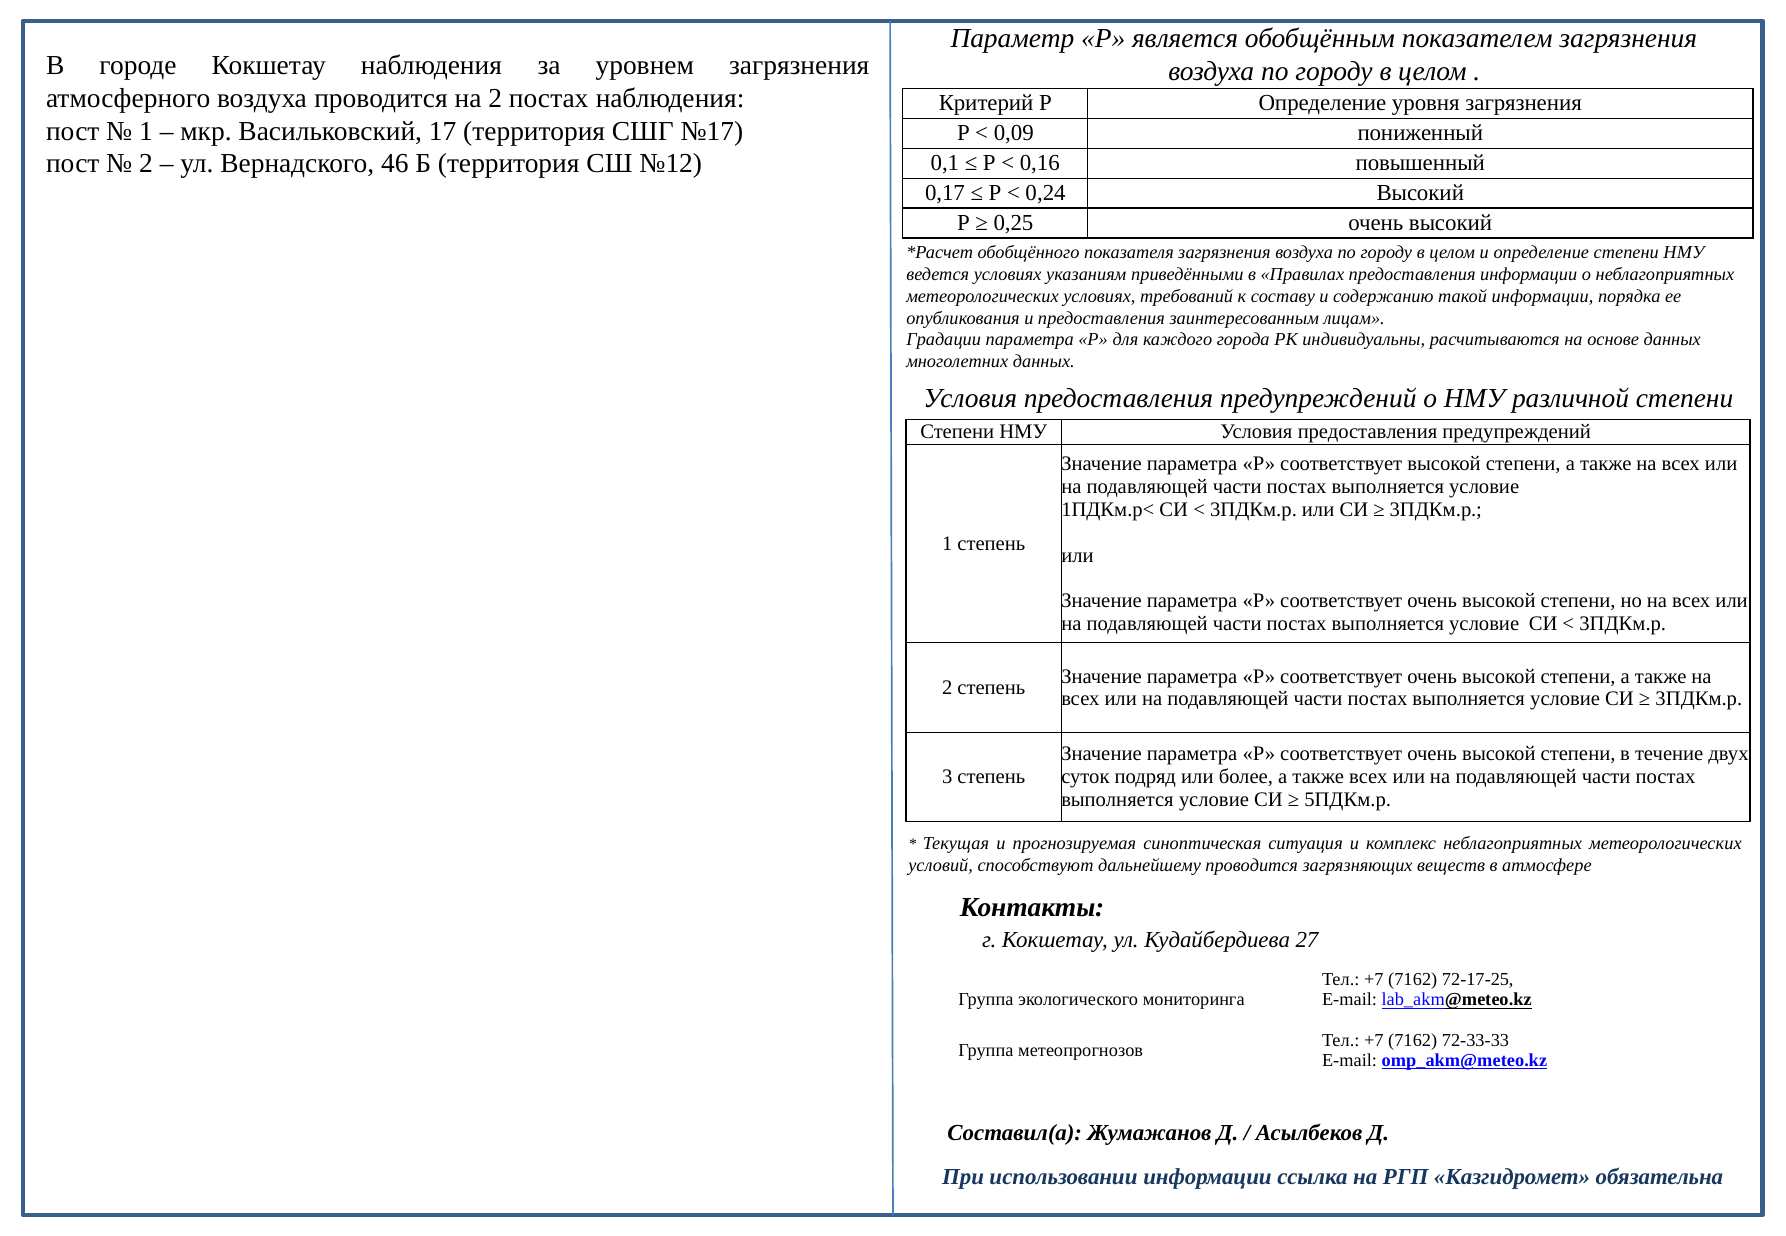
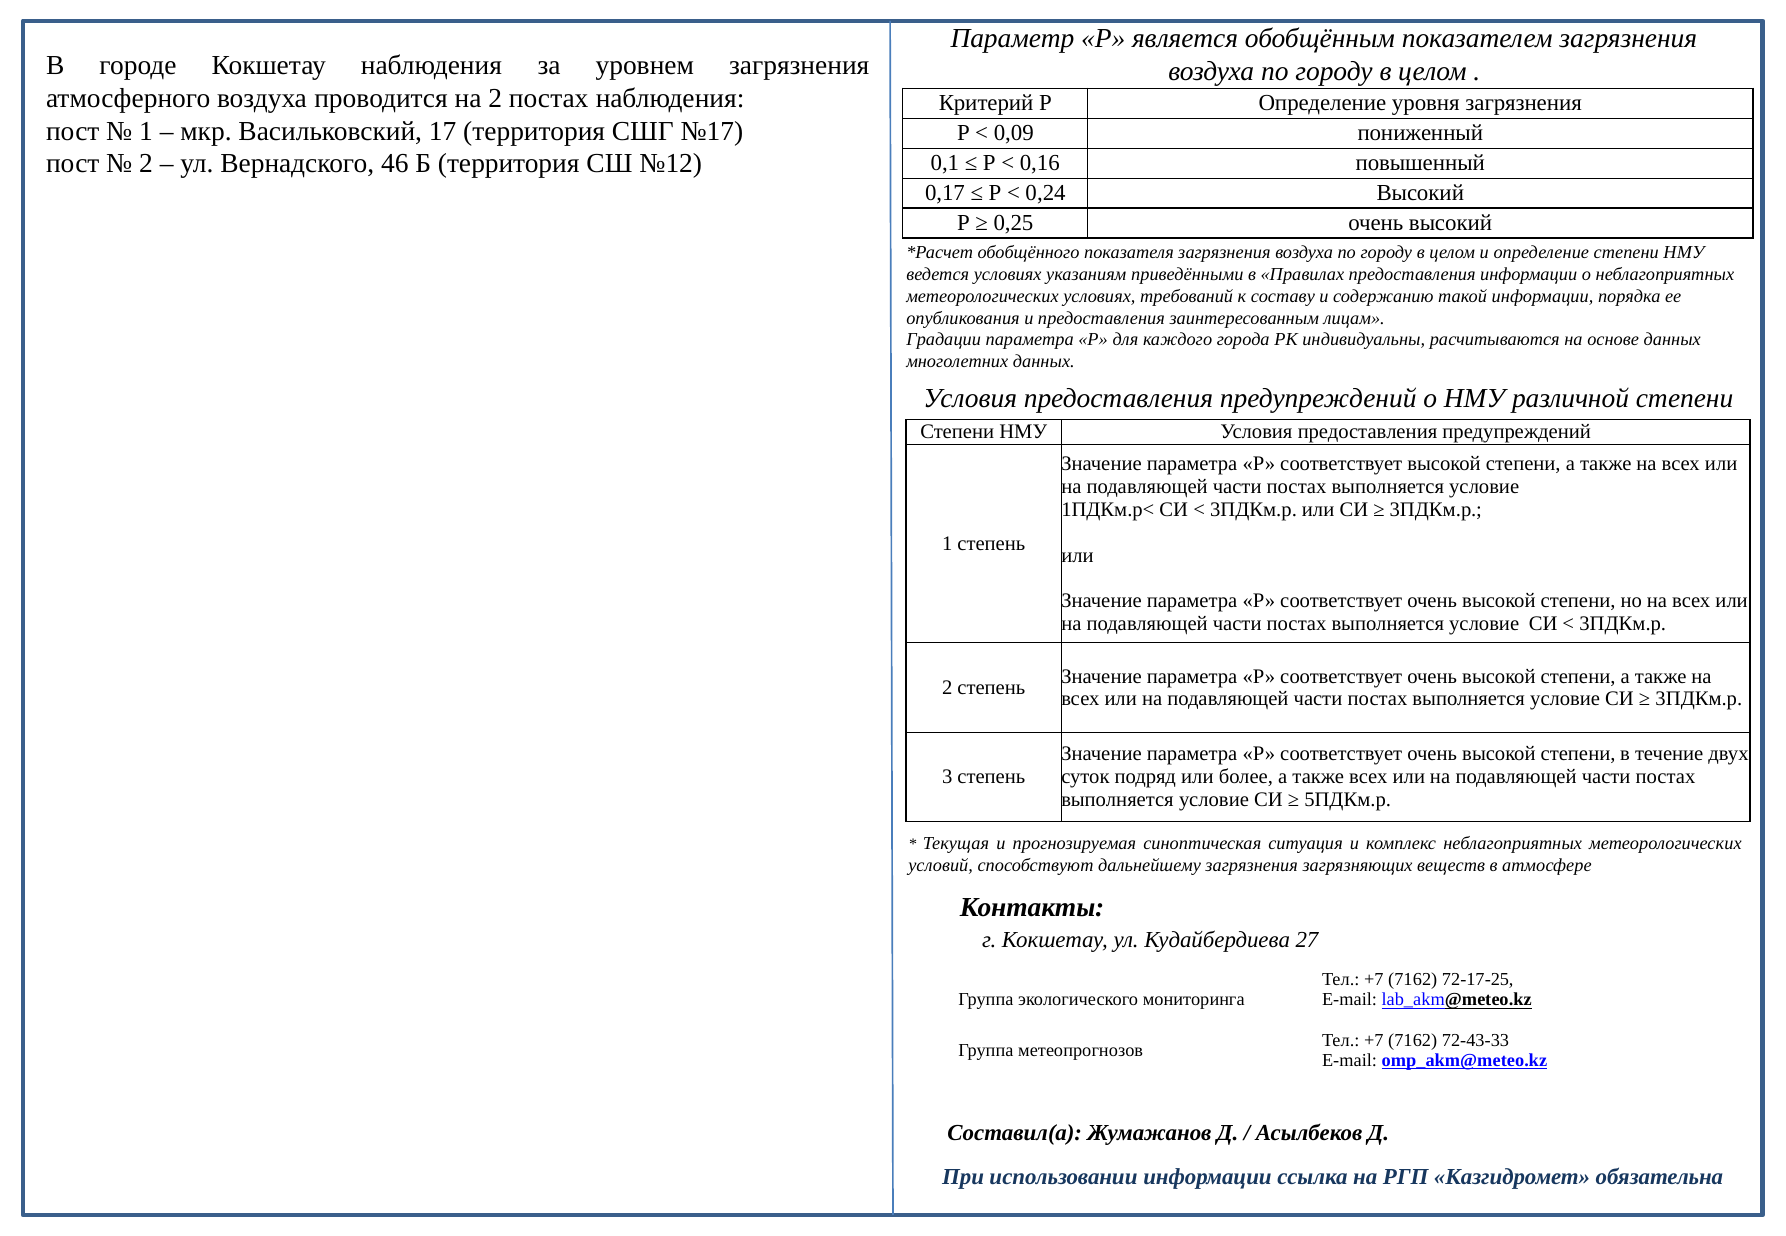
дальнейшему проводится: проводится -> загрязнения (1252, 866)
72-33-33: 72-33-33 -> 72-43-33 (1475, 1040)
